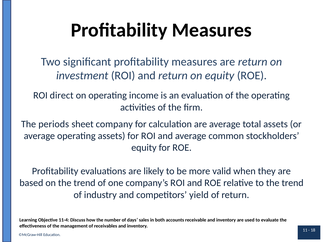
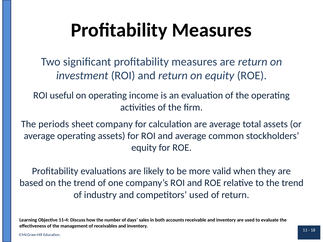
direct: direct -> useful (62, 96)
competitors yield: yield -> used (199, 195)
